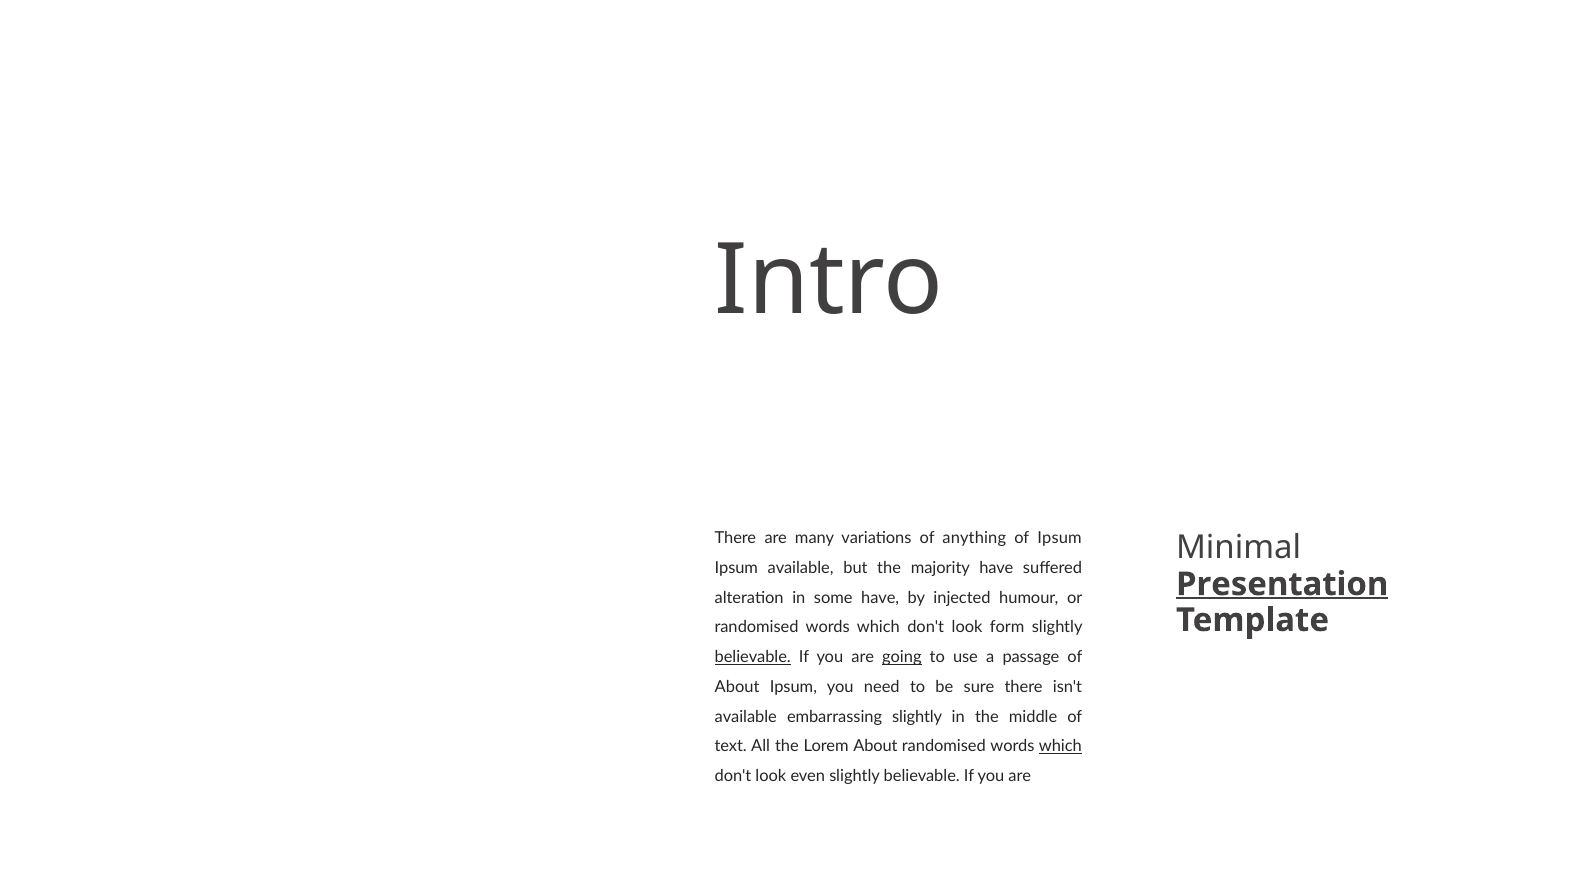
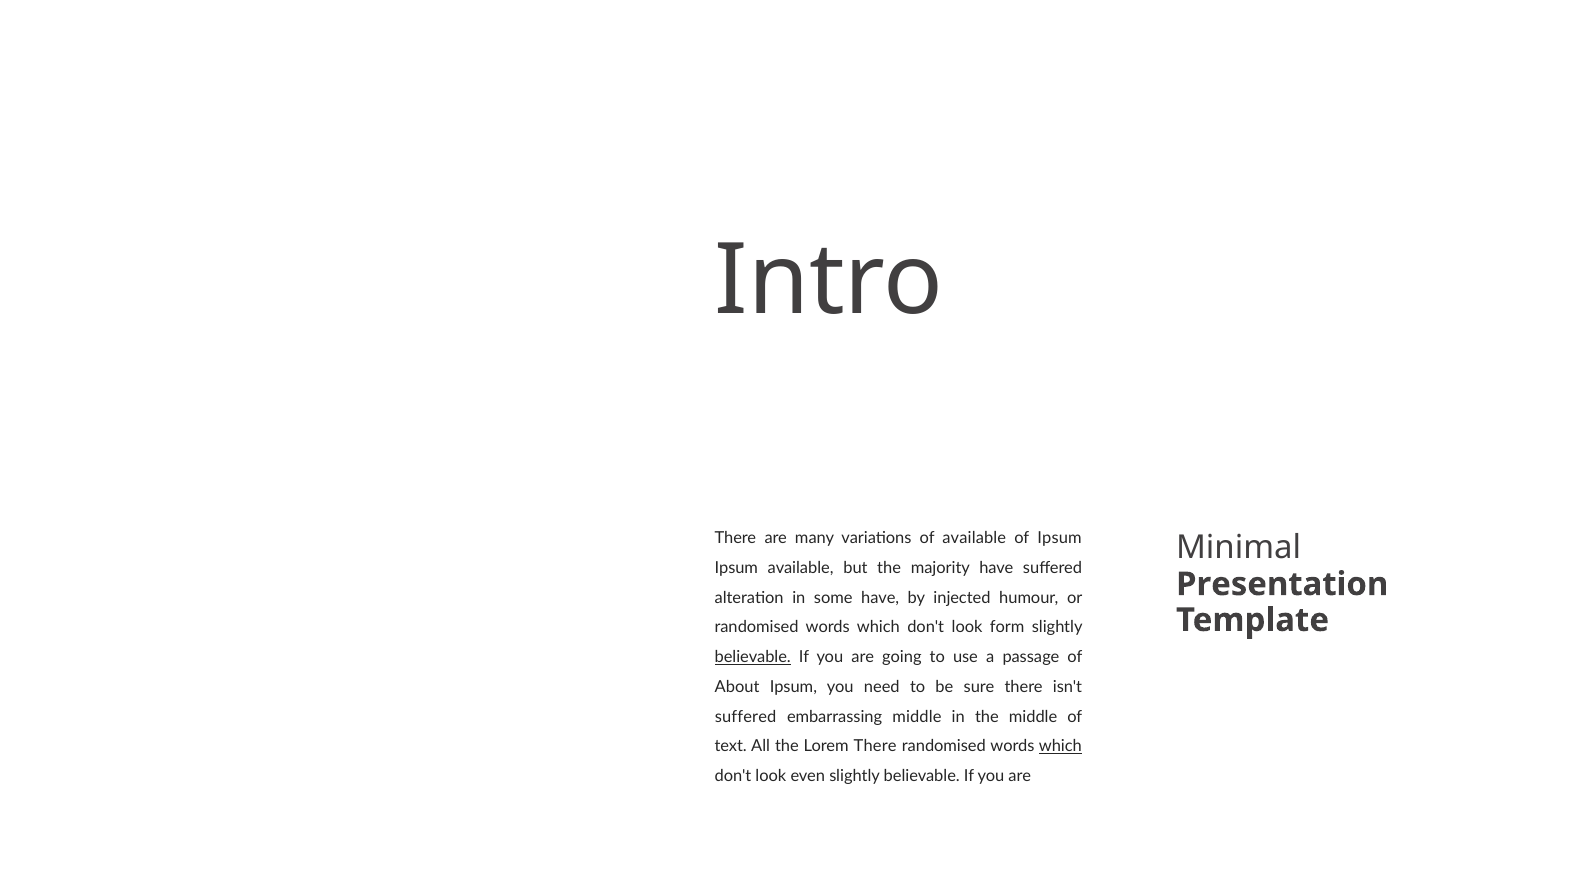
of anything: anything -> available (974, 538)
Presentation underline: present -> none (1282, 584)
going underline: present -> none (902, 657)
available: available -> suffered (746, 716)
embarrassing slightly: slightly -> middle (917, 716)
Lorem About: About -> There (875, 746)
